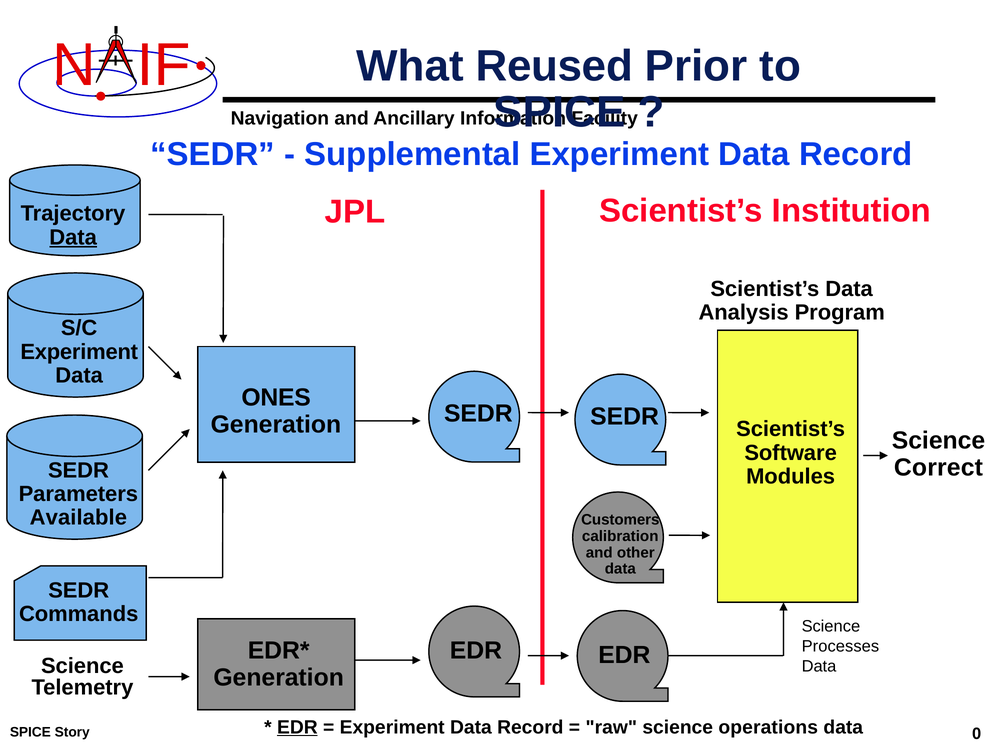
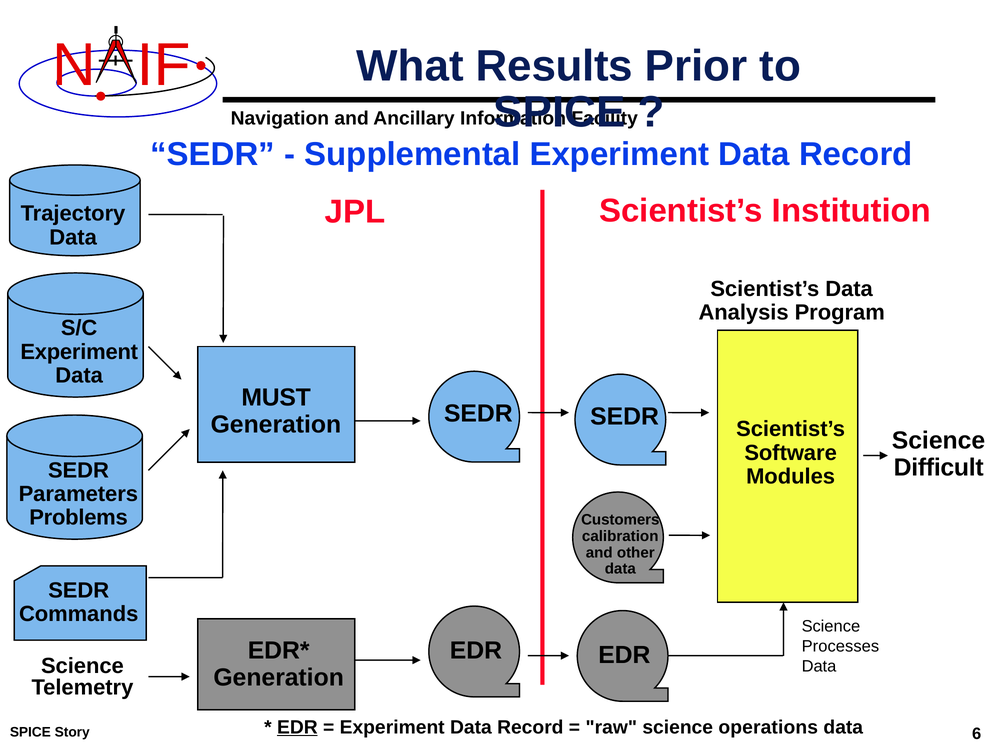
Reused: Reused -> Results (554, 66)
Data underline: present -> none (73, 237)
ONES: ONES -> MUST (276, 397)
Correct: Correct -> Difficult (939, 467)
Available: Available -> Problems (79, 517)
0: 0 -> 6 (977, 733)
